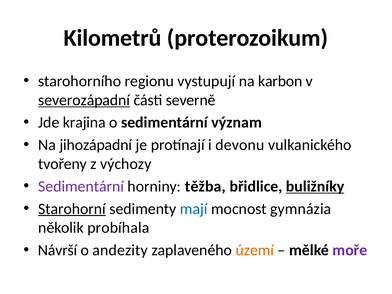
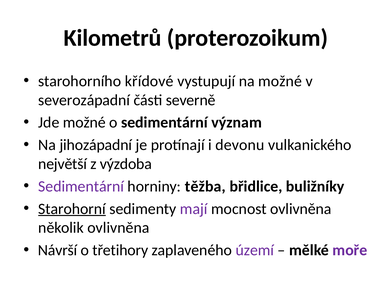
regionu: regionu -> křídové (149, 81)
na karbon: karbon -> možné (280, 81)
severozápadní underline: present -> none (84, 100)
Jde krajina: krajina -> možné (84, 123)
tvořeny: tvořeny -> největší (63, 164)
výchozy: výchozy -> výzdoba (126, 164)
buližníky underline: present -> none (315, 186)
mají colour: blue -> purple (194, 209)
mocnost gymnázia: gymnázia -> ovlivněna (301, 209)
několik probíhala: probíhala -> ovlivněna (118, 228)
andezity: andezity -> třetihory (120, 250)
území colour: orange -> purple (255, 250)
